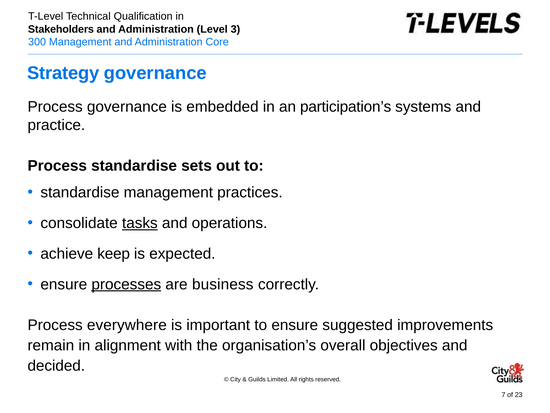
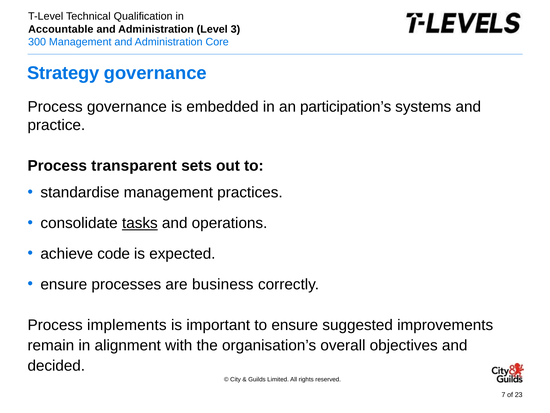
Stakeholders: Stakeholders -> Accountable (61, 29)
Process standardise: standardise -> transparent (134, 166)
keep: keep -> code (114, 253)
processes underline: present -> none (126, 284)
everywhere: everywhere -> implements (127, 325)
